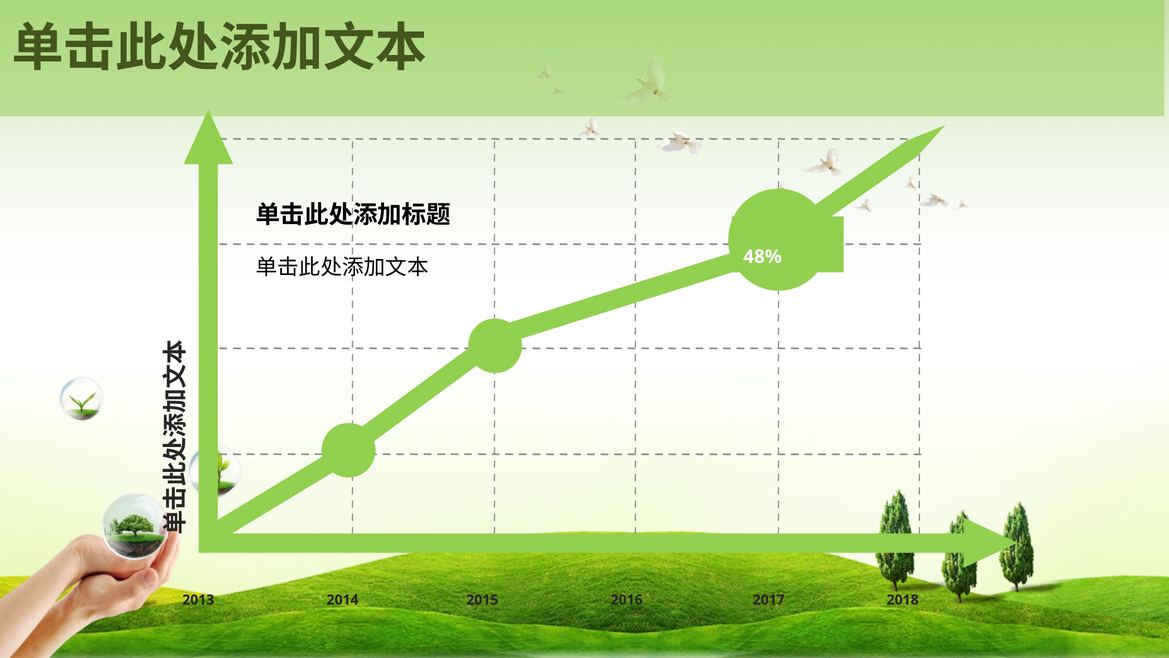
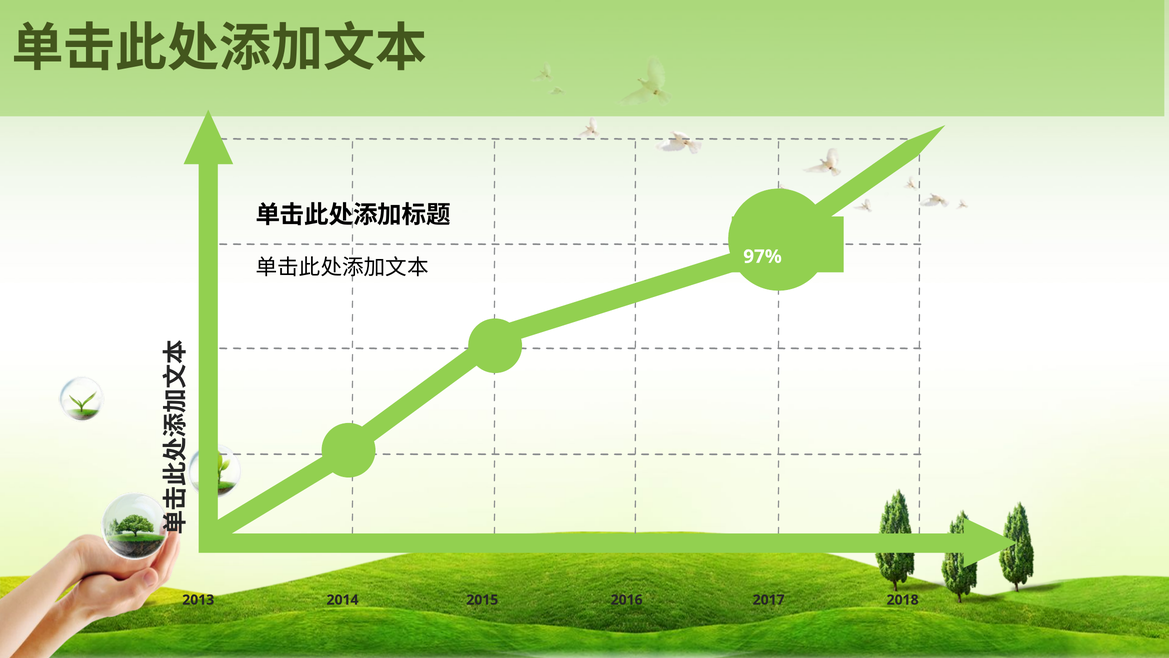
48%: 48% -> 97% (763, 256)
